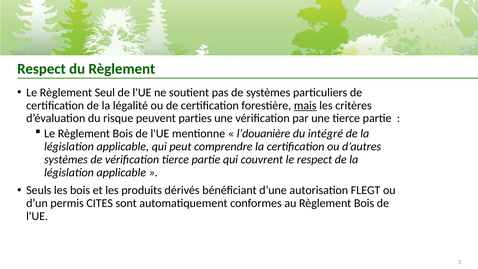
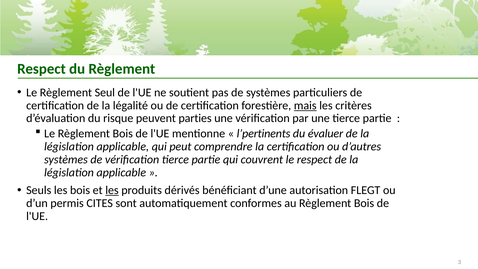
l’douanière: l’douanière -> l’pertinents (264, 134)
intégré: intégré -> évaluer (326, 134)
les underline: none -> present (112, 190)
